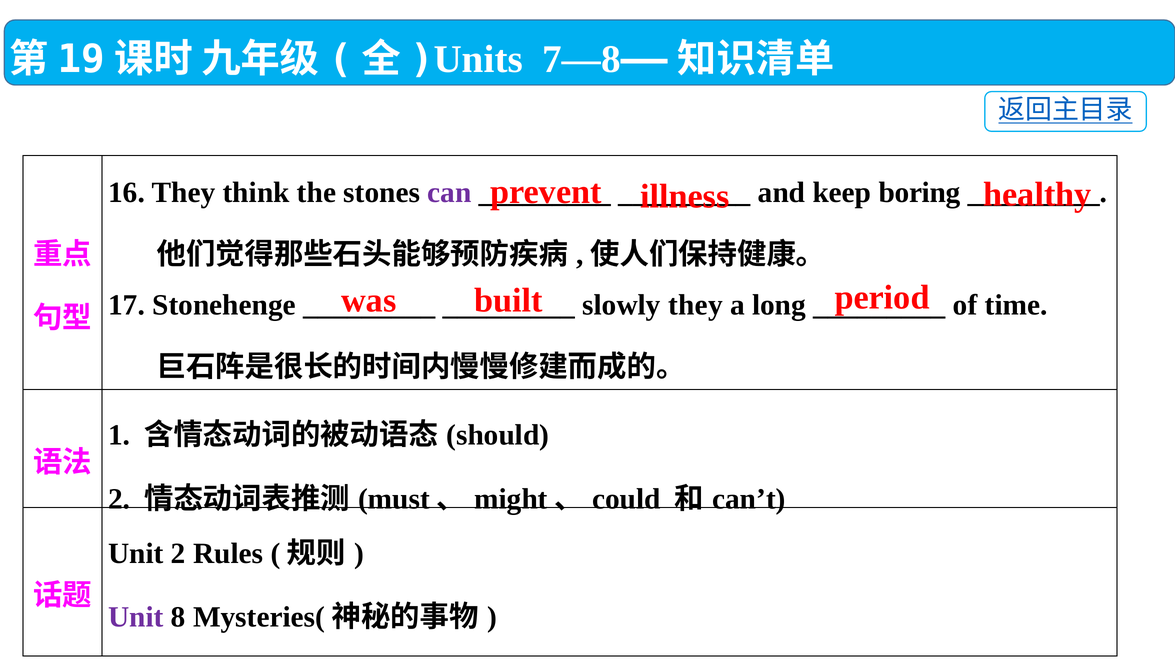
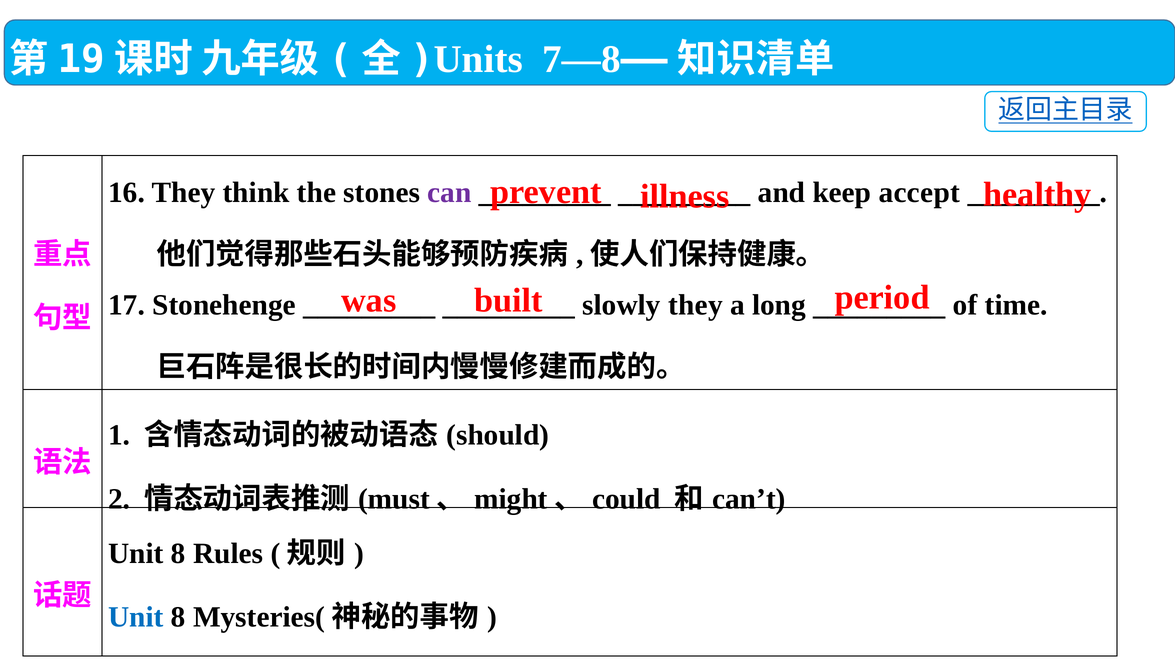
boring: boring -> accept (919, 193)
2: 2 -> 8 (178, 553)
Unit colour: purple -> blue (136, 617)
